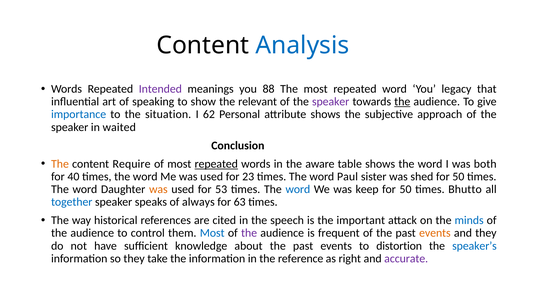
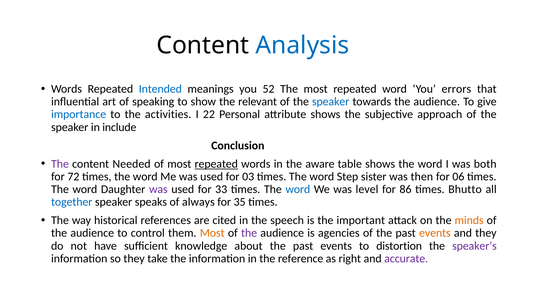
Intended colour: purple -> blue (160, 89)
88: 88 -> 52 (269, 89)
legacy: legacy -> errors (456, 89)
speaker colour: purple -> blue (331, 102)
the underline: present -> none (402, 102)
situation: situation -> activities (168, 114)
62: 62 -> 22 (209, 114)
waited: waited -> include (119, 127)
The colour: orange -> purple (60, 164)
Require: Require -> Needed (132, 164)
40: 40 -> 72 (73, 176)
23: 23 -> 03 (248, 176)
Paul: Paul -> Step (348, 176)
shed: shed -> then (422, 176)
50: 50 -> 06 (458, 176)
was colour: orange -> purple (158, 189)
53: 53 -> 33 (221, 189)
keep: keep -> level (367, 189)
50: 50 -> 86 (406, 189)
63: 63 -> 35 (240, 202)
minds colour: blue -> orange (469, 220)
Most colour: blue -> orange (212, 233)
frequent: frequent -> agencies (339, 233)
speaker’s colour: blue -> purple (474, 245)
